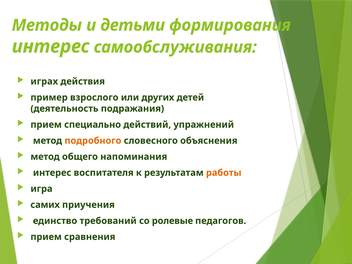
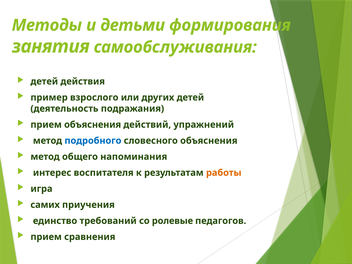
интерес: интерес -> занятия (51, 46)
играх: играх -> детей (44, 81)
прием специально: специально -> объяснения (93, 125)
подробного colour: orange -> blue (93, 141)
